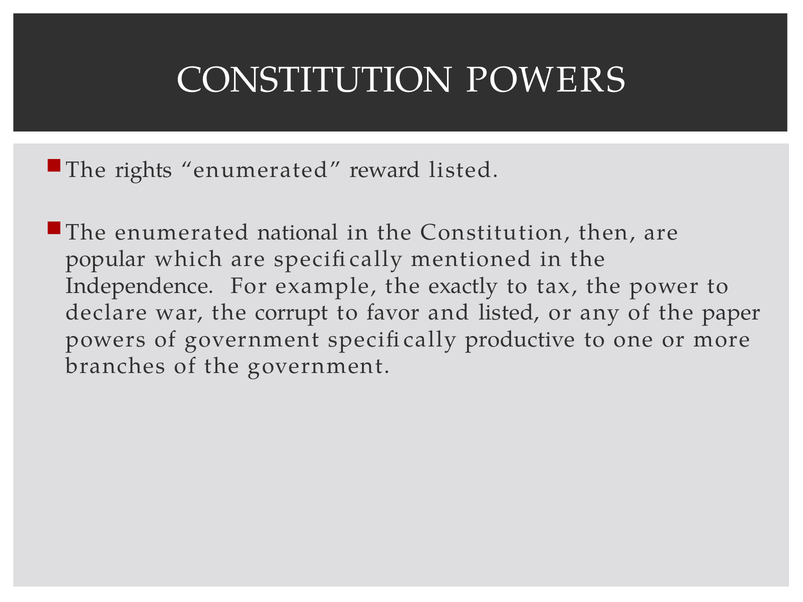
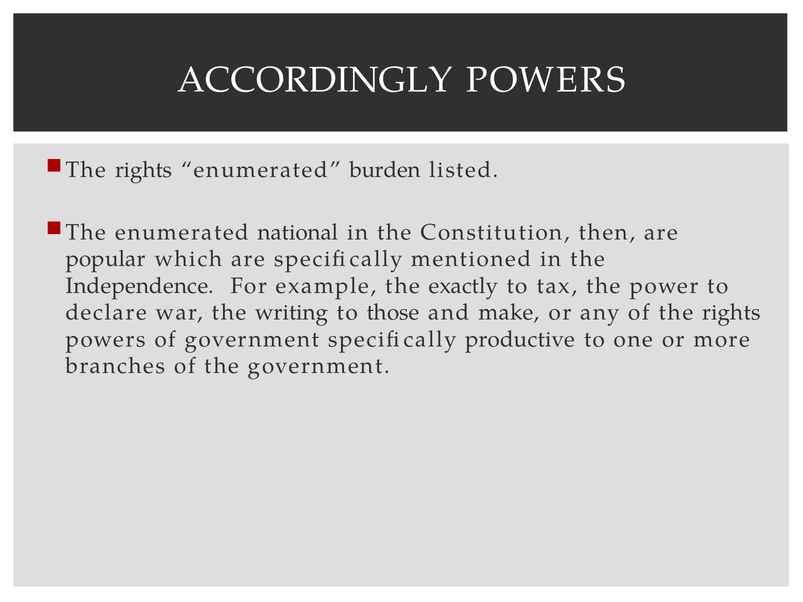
CONSTITUTION: CONSTITUTION -> ACCORDINGLY (315, 80)
reward: reward -> burden (385, 170)
corrupt: corrupt -> writing (292, 313)
favor: favor -> those (393, 313)
and listed: listed -> make (509, 313)
of the paper: paper -> rights (731, 313)
